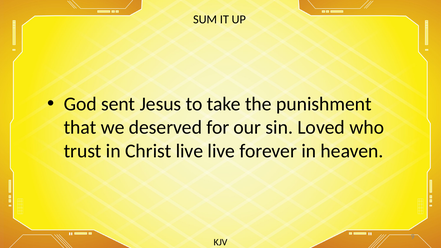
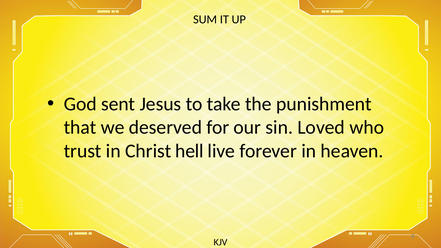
Christ live: live -> hell (190, 151)
